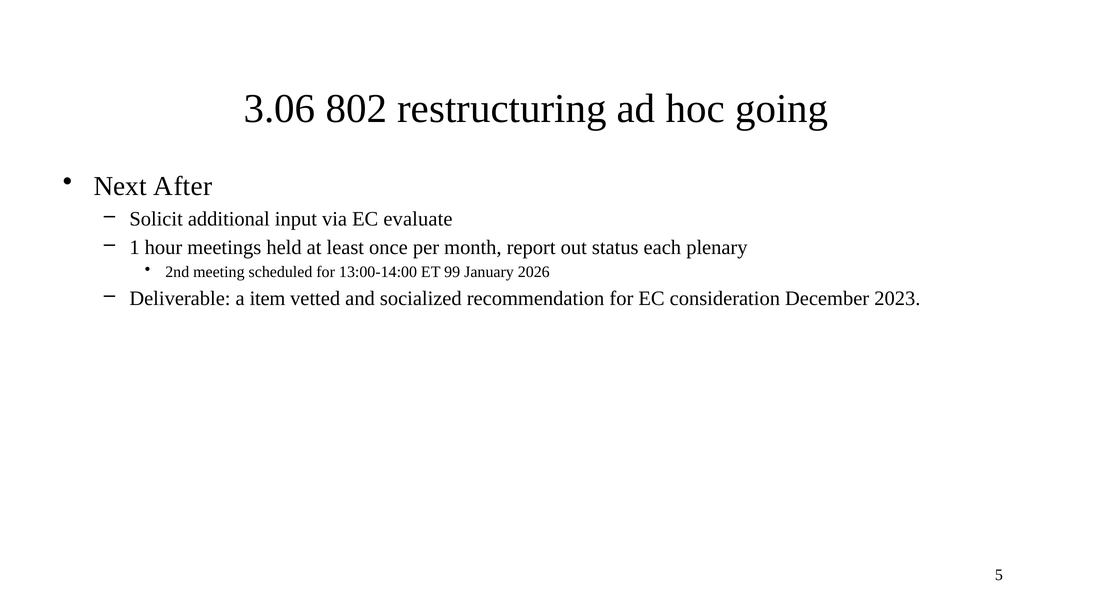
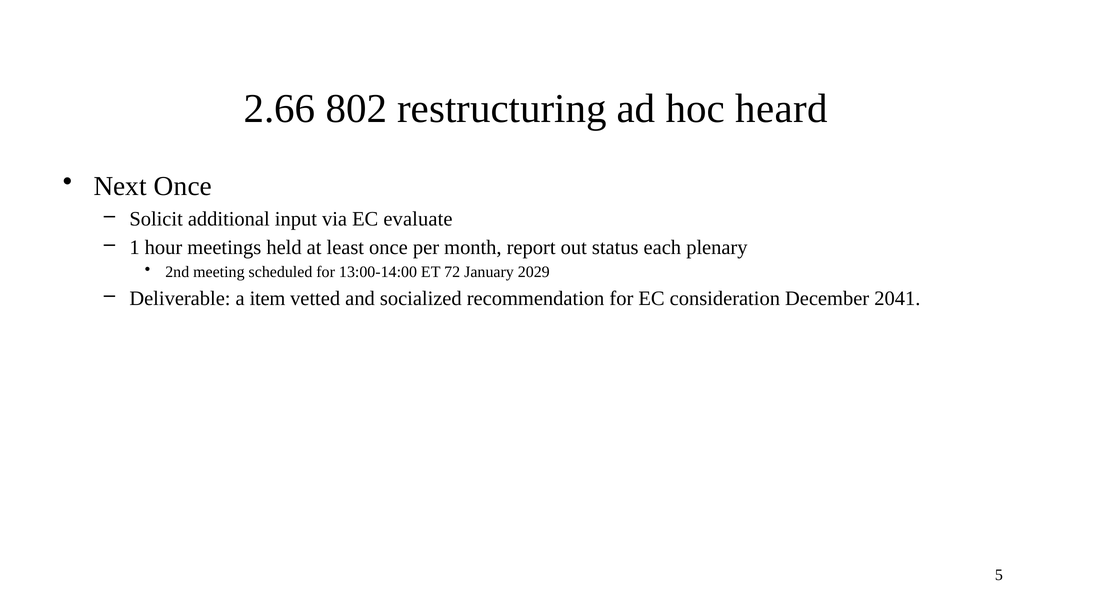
3.06: 3.06 -> 2.66 (280, 109)
going: going -> heard (782, 109)
Next After: After -> Once (183, 186)
99: 99 -> 72 (452, 272)
2026: 2026 -> 2029 (534, 272)
2023: 2023 -> 2041 (897, 298)
